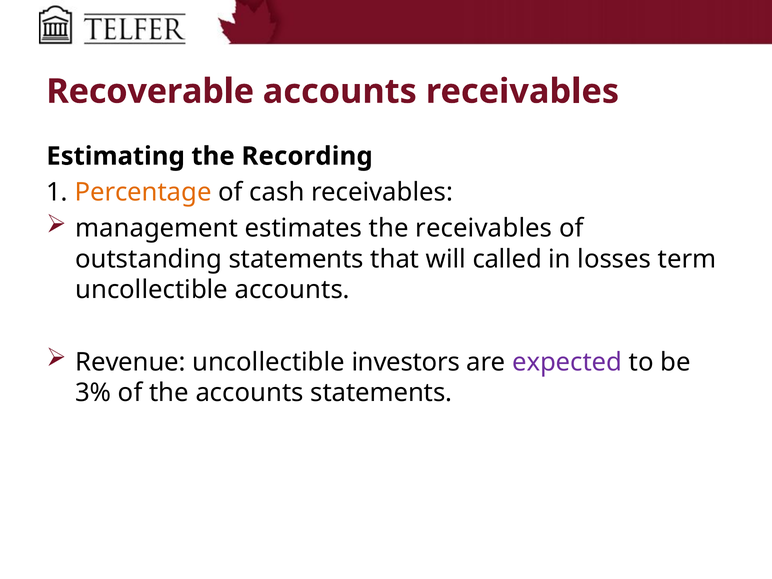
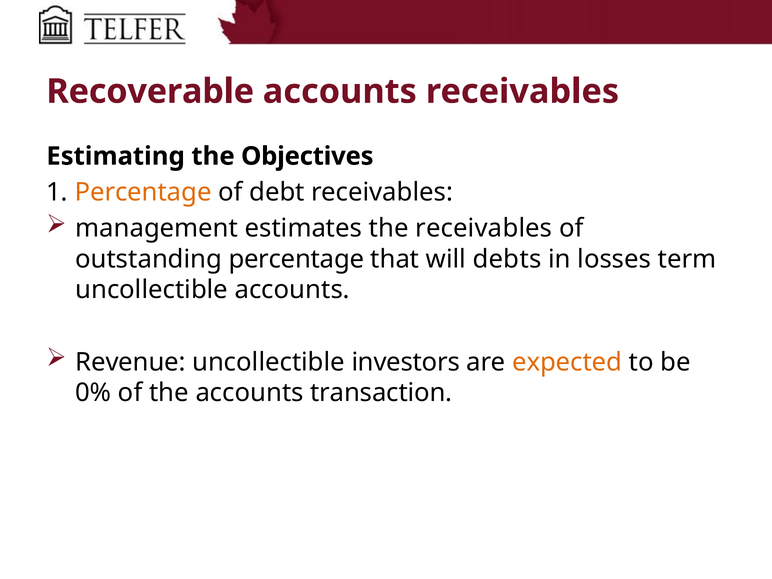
Recording: Recording -> Objectives (307, 156)
cash: cash -> debt (277, 192)
outstanding statements: statements -> percentage (296, 259)
called: called -> debts (507, 259)
expected colour: purple -> orange (567, 362)
3%: 3% -> 0% (93, 393)
accounts statements: statements -> transaction (381, 393)
